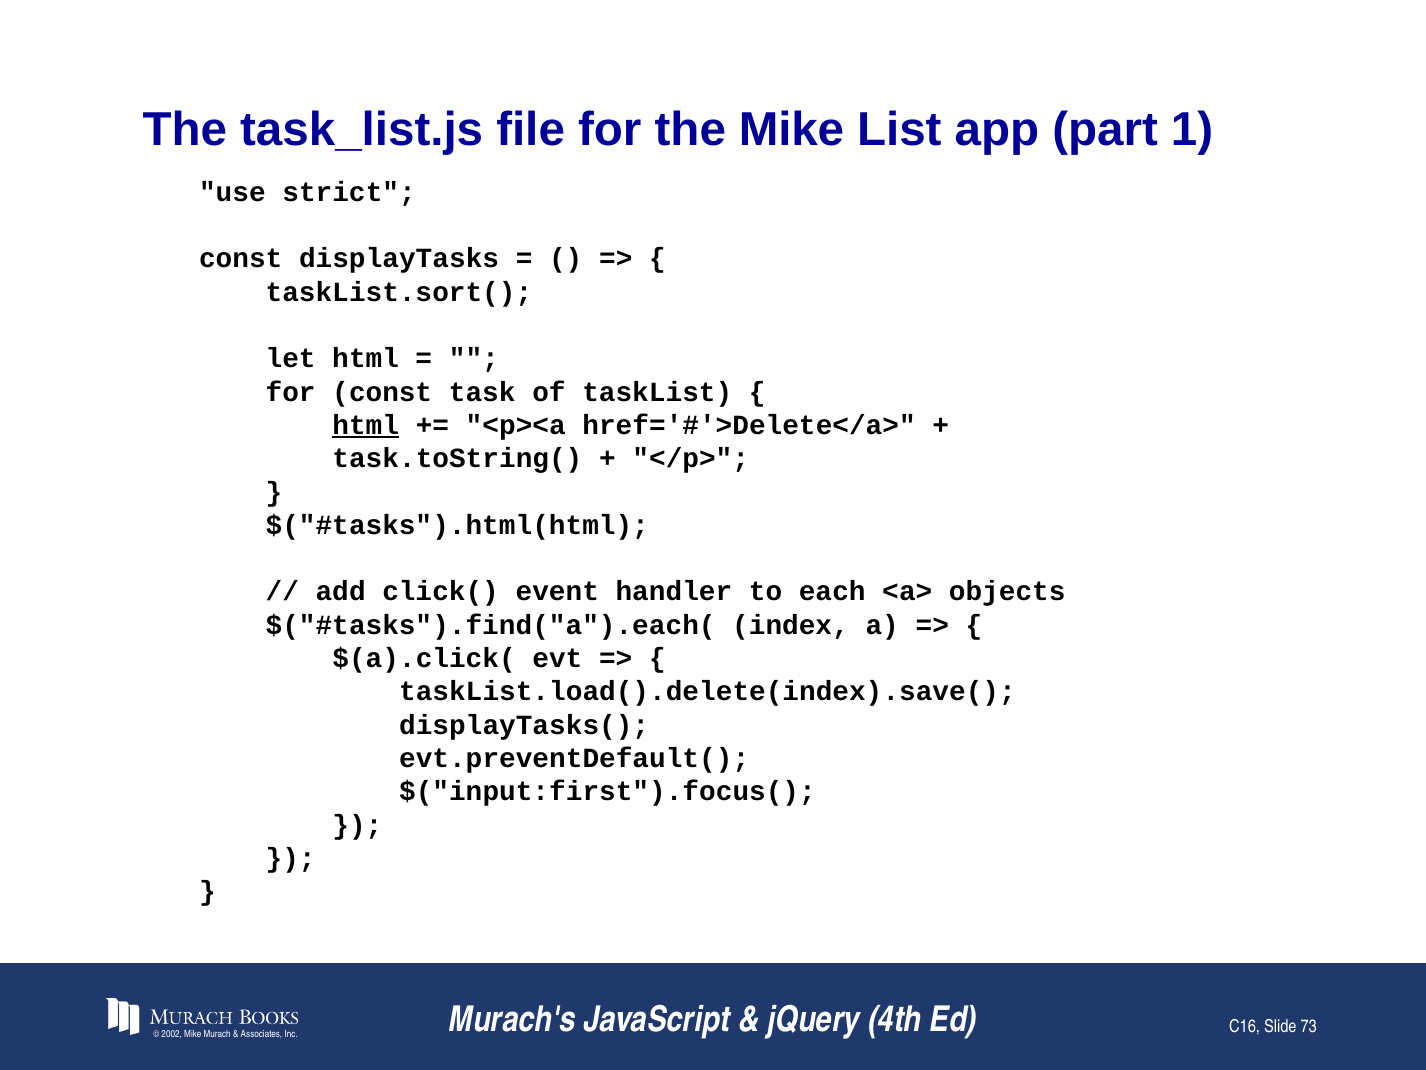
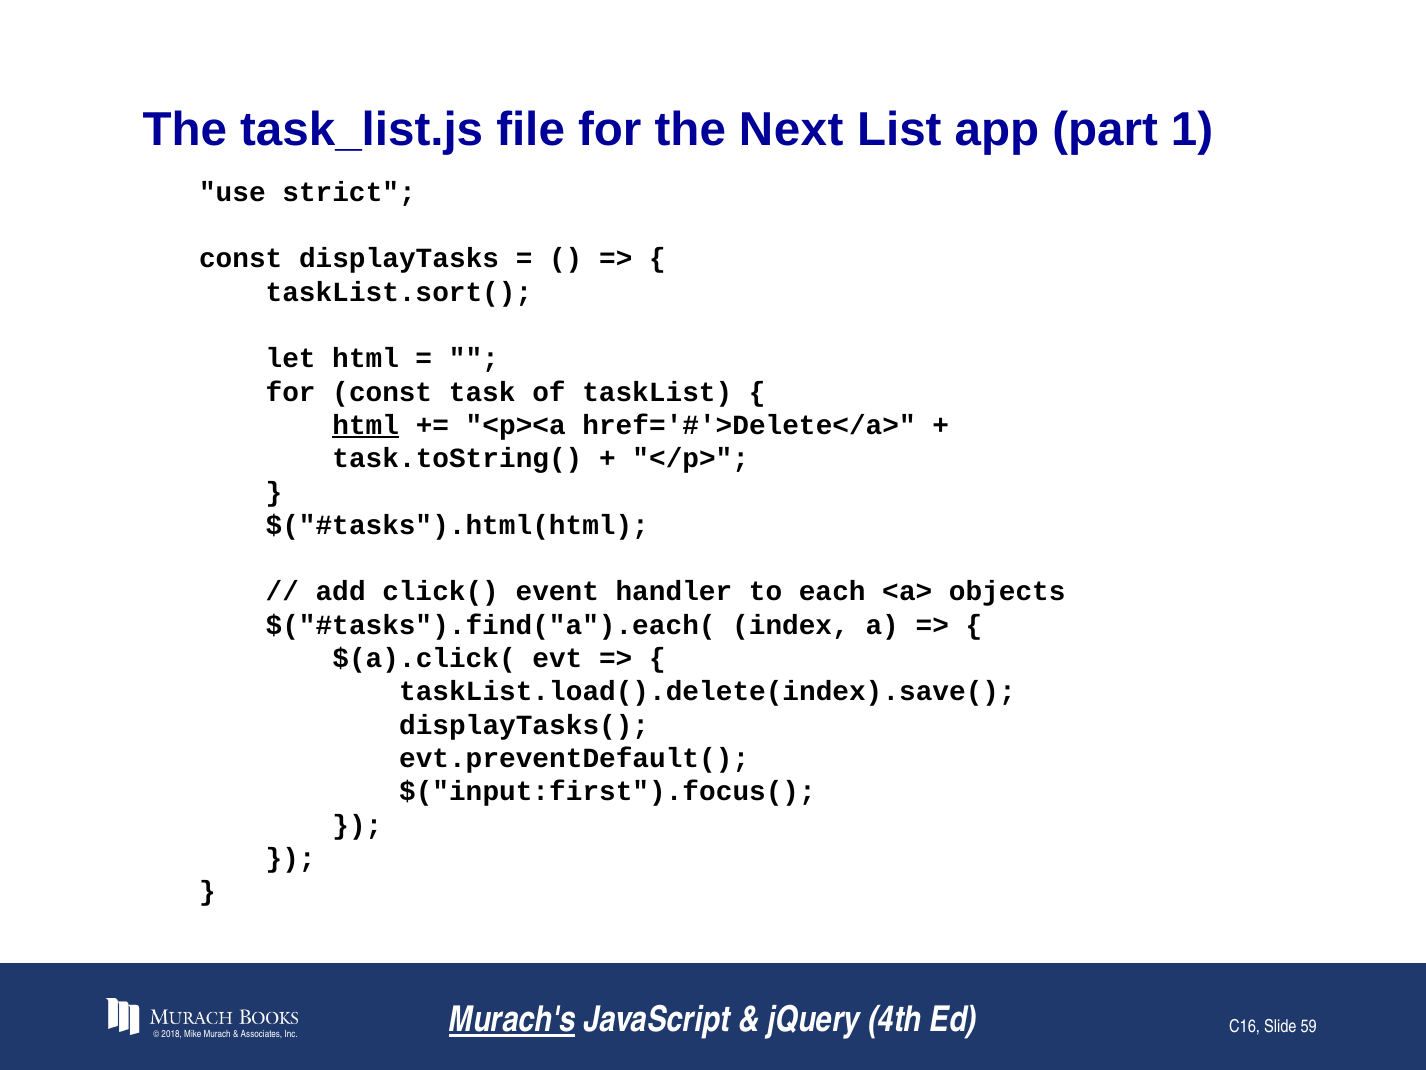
the Mike: Mike -> Next (791, 130)
Murach's underline: none -> present (512, 1020)
2002: 2002 -> 2018 (172, 1033)
73: 73 -> 59 (1309, 1026)
